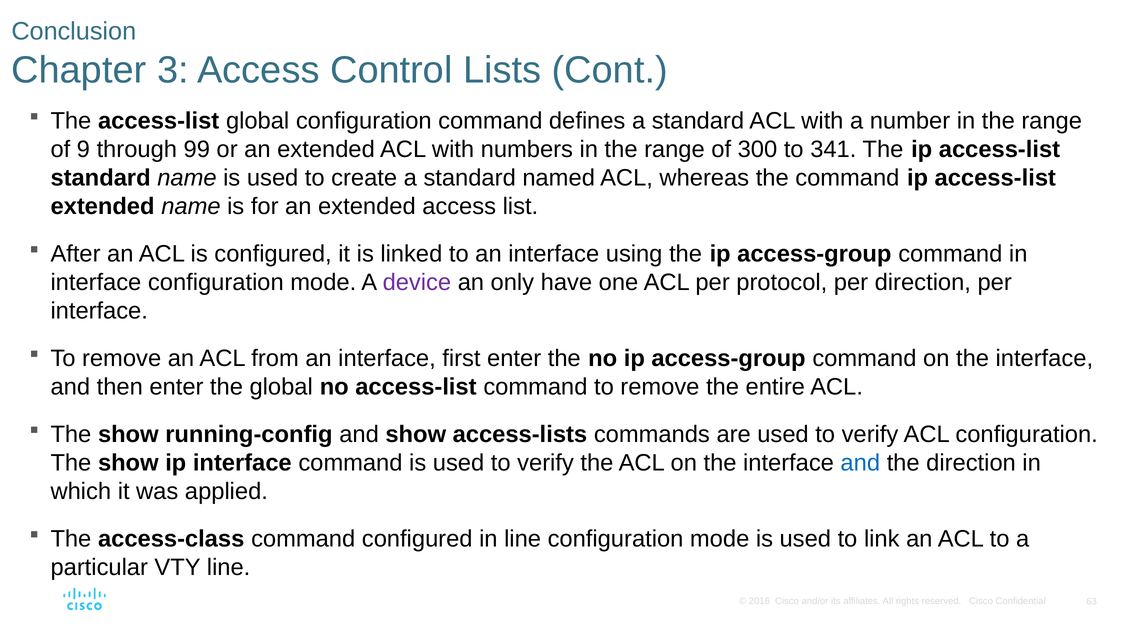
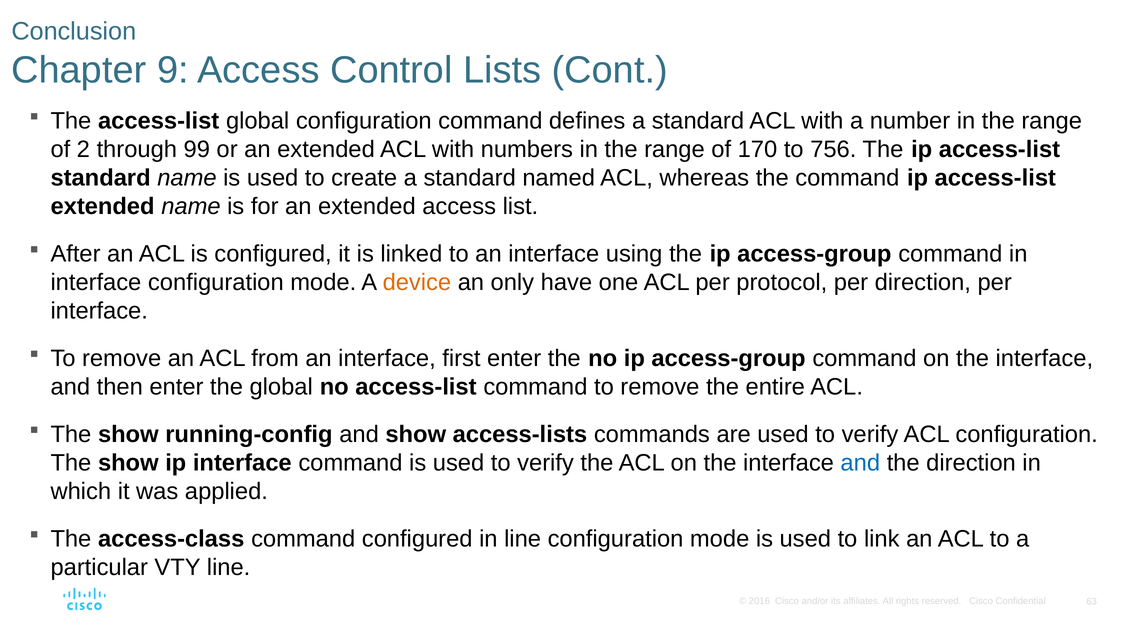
3: 3 -> 9 (173, 70)
9: 9 -> 2 (83, 150)
300: 300 -> 170 (757, 150)
341: 341 -> 756 (833, 150)
device colour: purple -> orange (417, 283)
